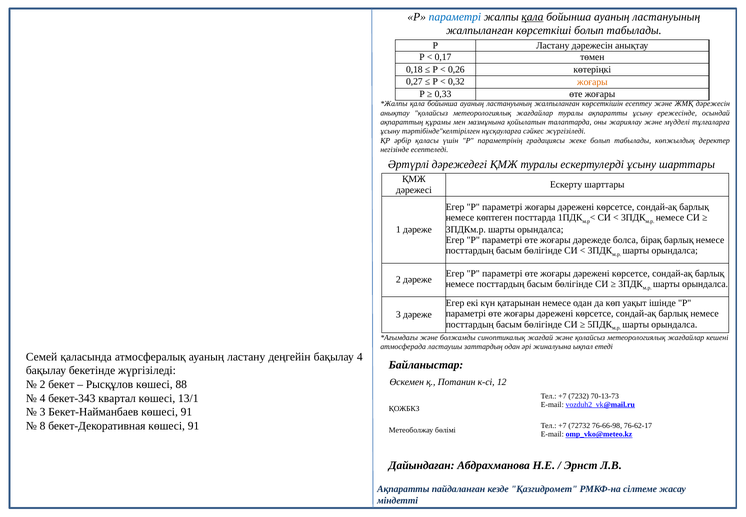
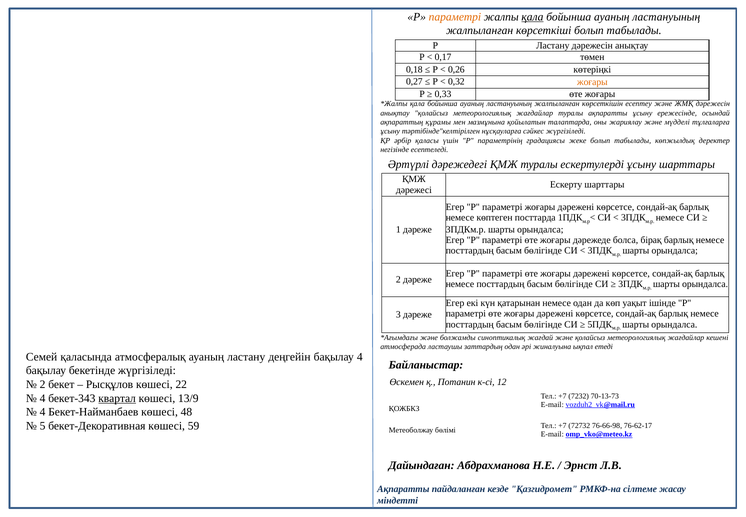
параметрі colour: blue -> orange (455, 17)
88: 88 -> 22 (181, 384)
квартал underline: none -> present (117, 398)
13/1: 13/1 -> 13/9 (188, 398)
3: 3 -> 4 (43, 412)
Бекет-Найманбаев көшесі 91: 91 -> 48 (186, 412)
8: 8 -> 5 (43, 425)
бекет-Декоративная көшесі 91: 91 -> 59 (194, 425)
